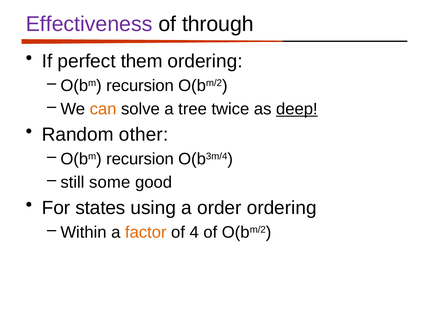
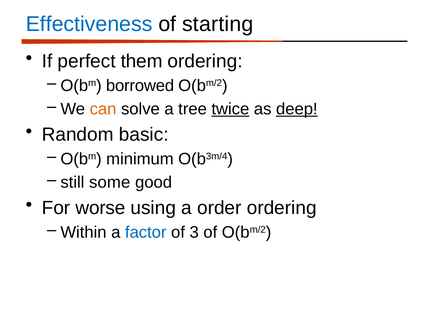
Effectiveness colour: purple -> blue (89, 24)
through: through -> starting (218, 24)
recursion: recursion -> borrowed (140, 86)
twice underline: none -> present (230, 109)
other: other -> basic (144, 135)
recursion: recursion -> minimum (140, 159)
states: states -> worse (100, 208)
factor colour: orange -> blue (146, 232)
4: 4 -> 3 (194, 232)
